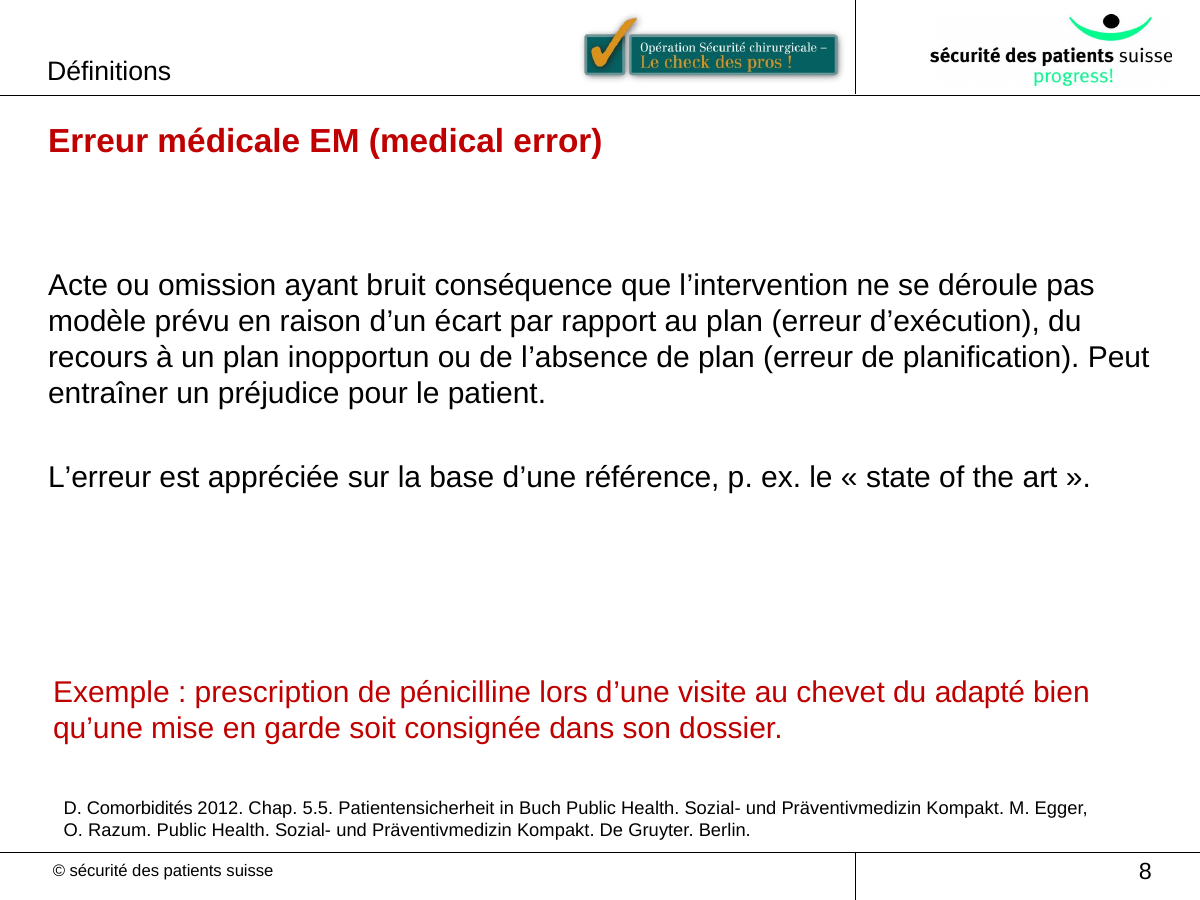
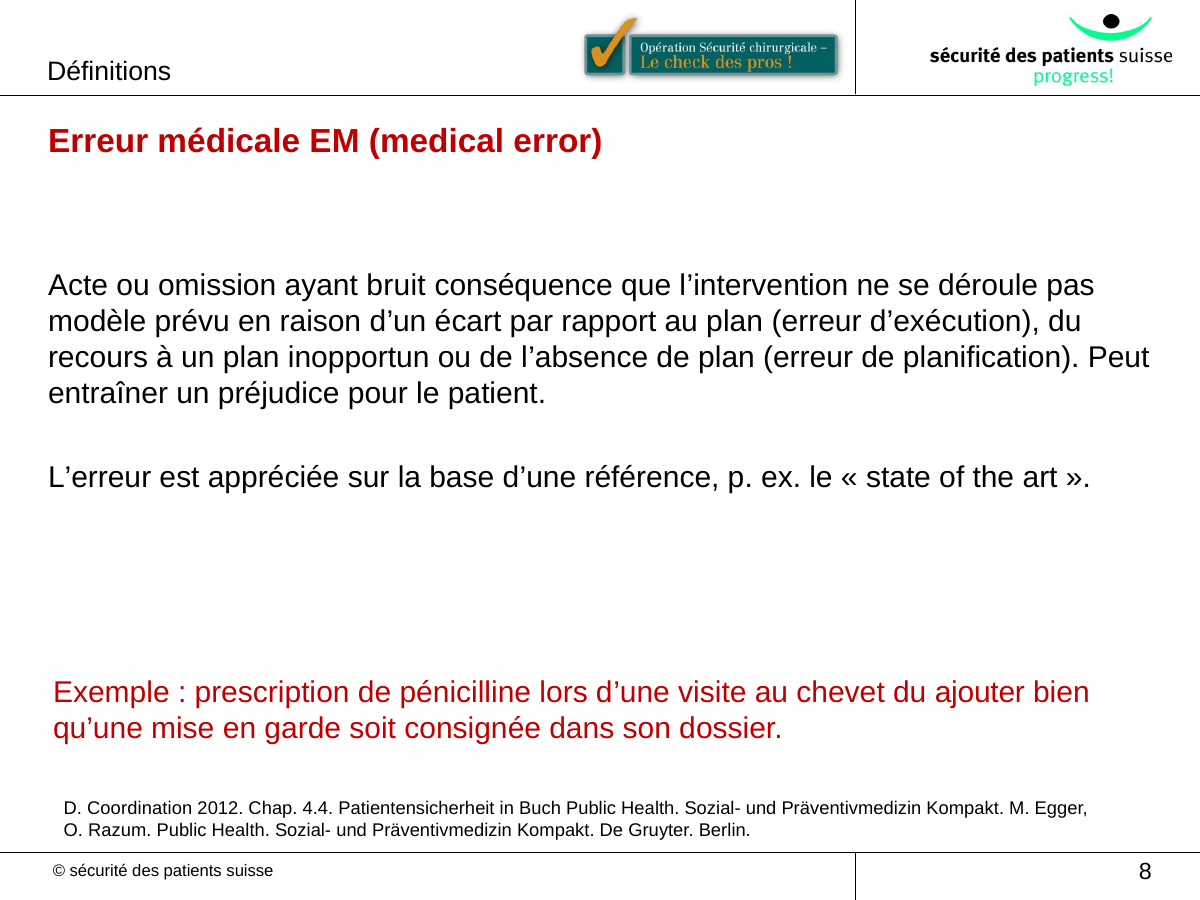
adapté: adapté -> ajouter (980, 693)
Comorbidités: Comorbidités -> Coordination (140, 808)
5.5: 5.5 -> 4.4 (318, 808)
